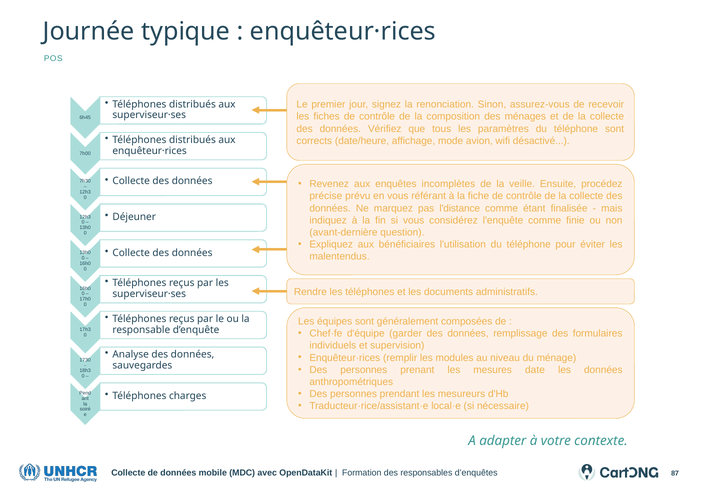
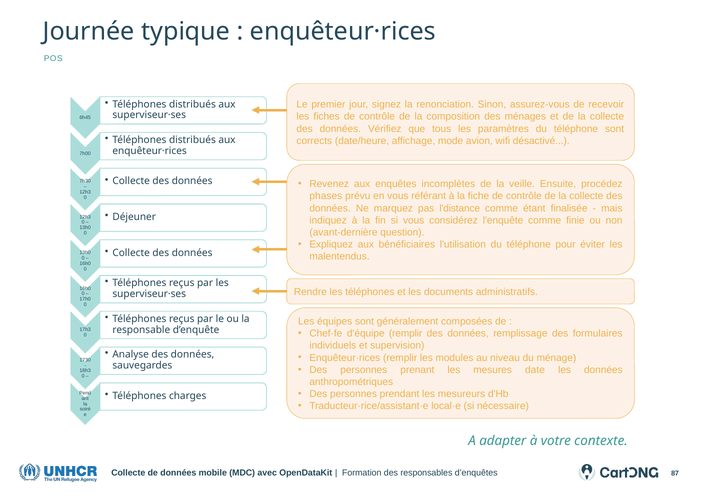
précise: précise -> phases (326, 196)
d'équipe garder: garder -> remplir (406, 334)
